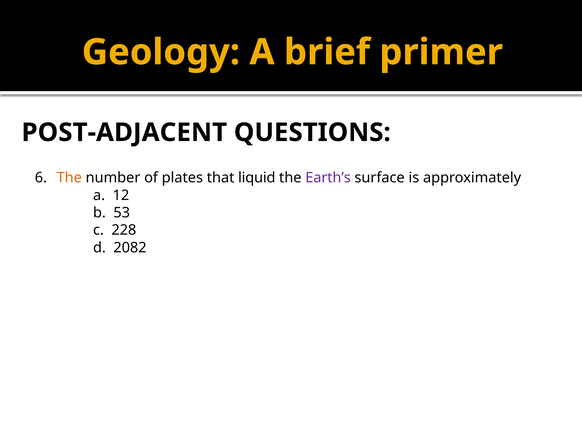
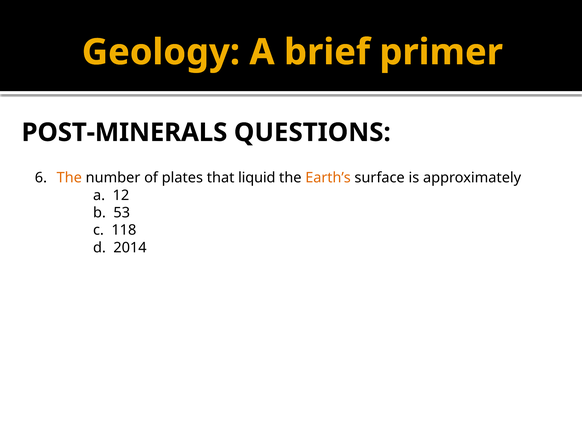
POST-ADJACENT: POST-ADJACENT -> POST-MINERALS (124, 133)
Earth’s colour: purple -> orange (328, 178)
228: 228 -> 118 (124, 230)
2082: 2082 -> 2014 (130, 248)
